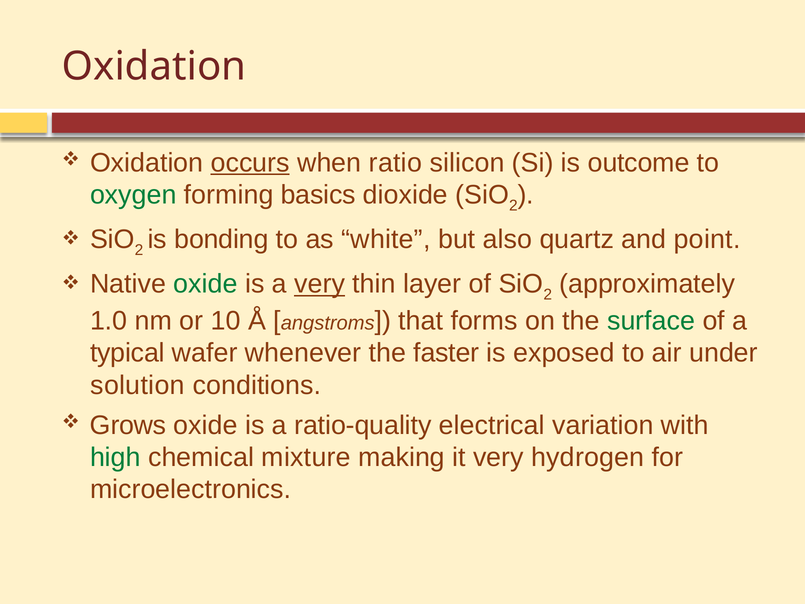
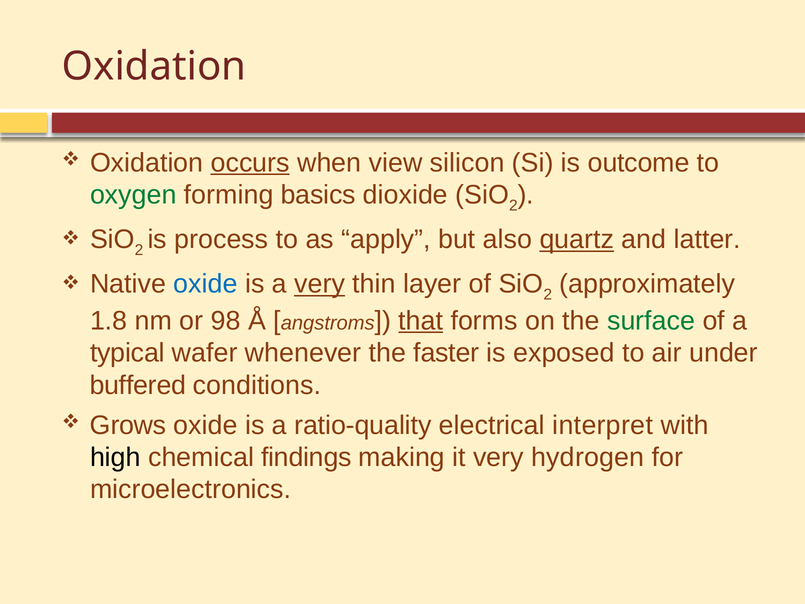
ratio: ratio -> view (396, 163)
bonding: bonding -> process (221, 239)
white: white -> apply (386, 239)
quartz underline: none -> present (577, 239)
point: point -> latter (707, 239)
oxide colour: green -> blue (206, 284)
1.0: 1.0 -> 1.8 (109, 321)
10: 10 -> 98 (226, 321)
that underline: none -> present (421, 321)
solution: solution -> buffered (138, 385)
variation: variation -> interpret (603, 425)
high colour: green -> black (115, 457)
mixture: mixture -> findings (306, 457)
